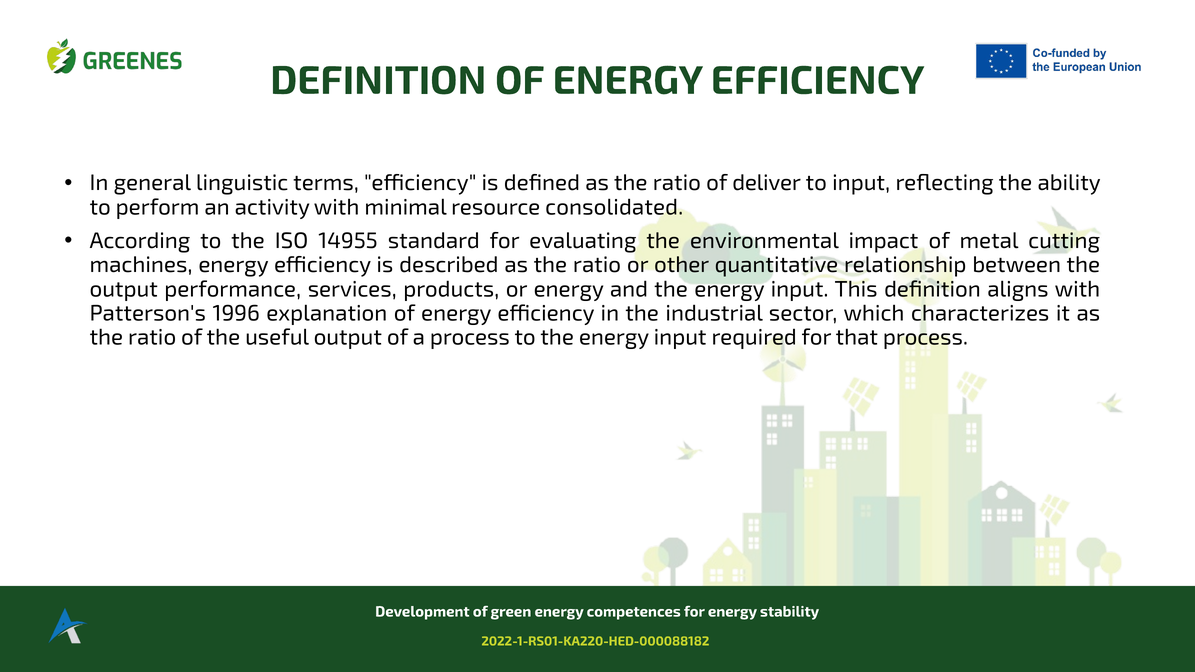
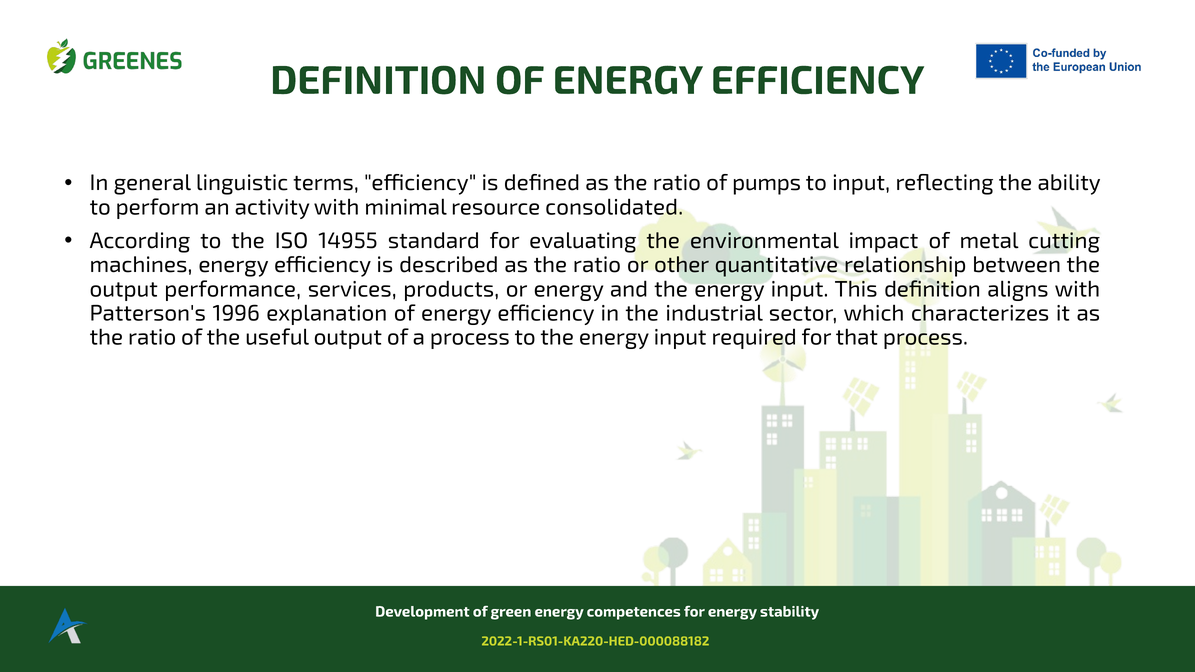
deliver: deliver -> pumps (767, 183)
